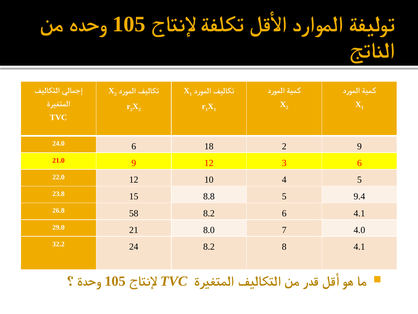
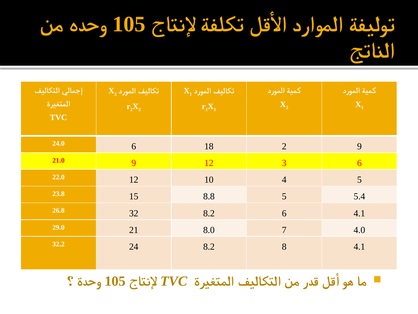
9.4: 9.4 -> 5.4 (359, 196)
58: 58 -> 32 (134, 213)
